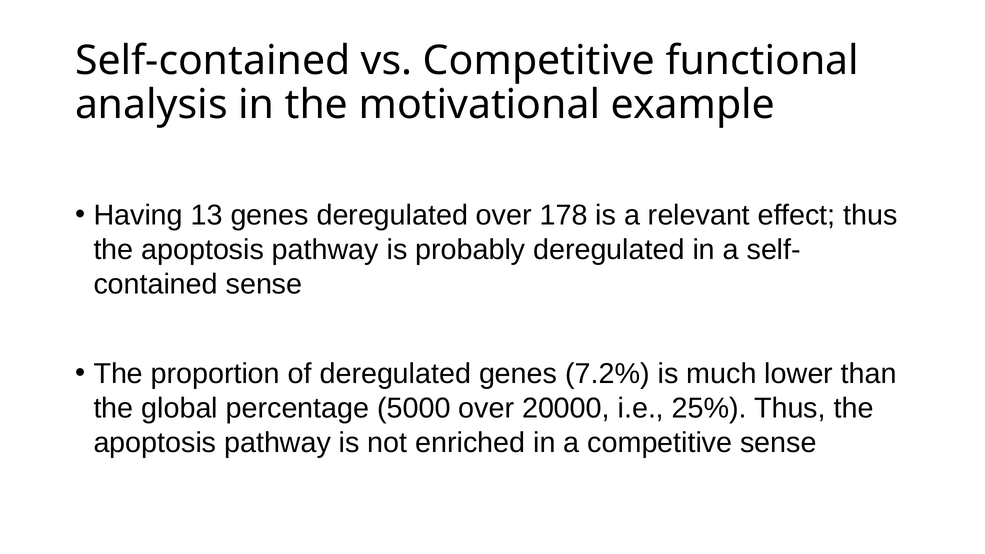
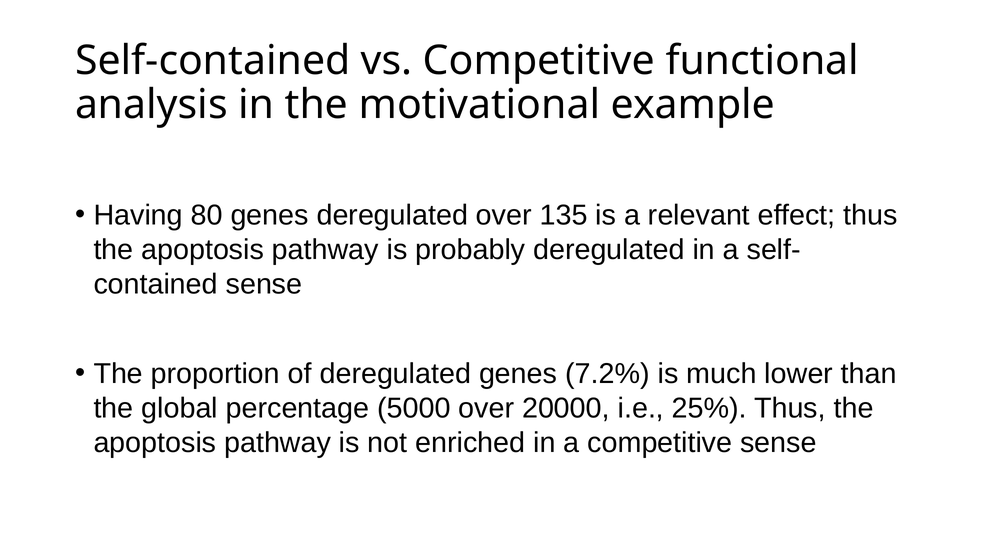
13: 13 -> 80 (207, 215)
178: 178 -> 135 (564, 215)
